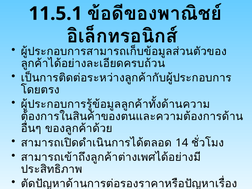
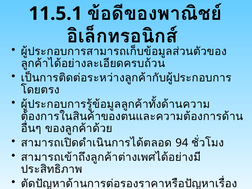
14: 14 -> 94 (182, 143)
